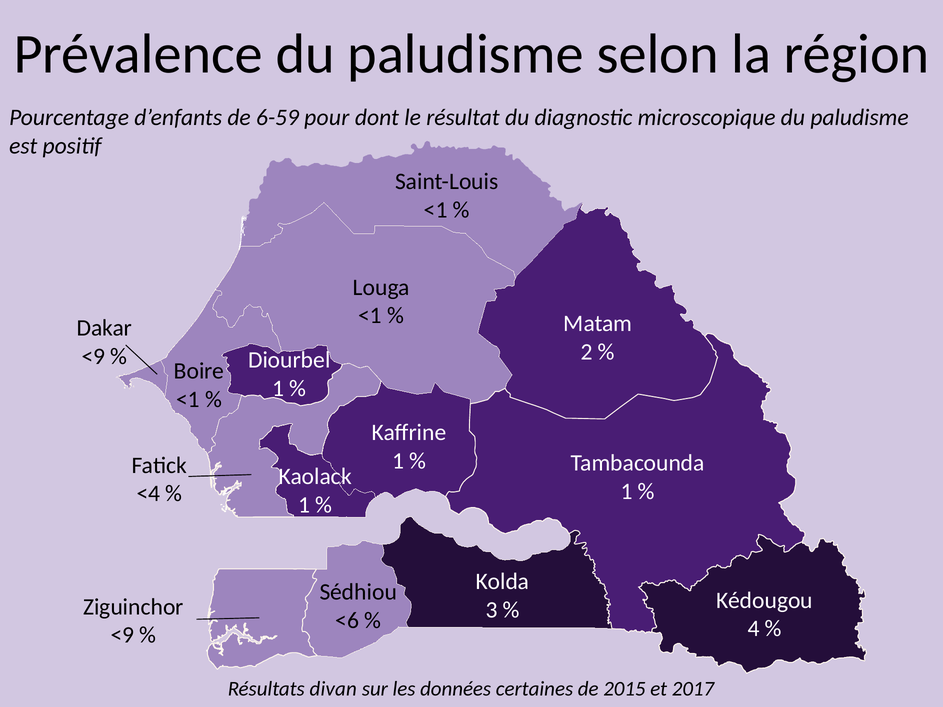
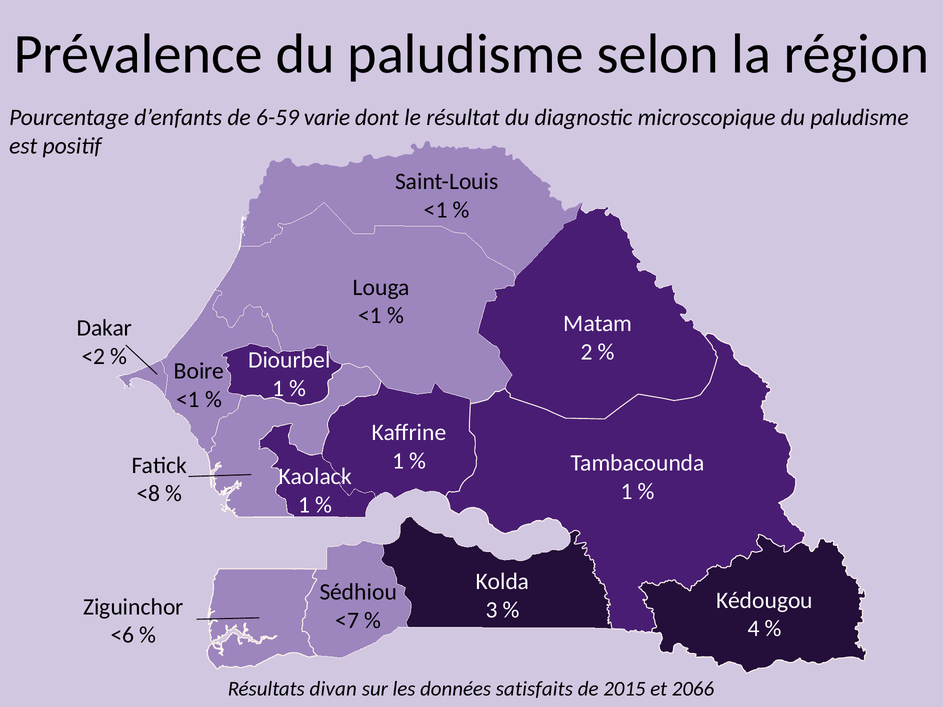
pour: pour -> varie (327, 118)
<9: <9 -> <2 (93, 356)
<4: <4 -> <8 (148, 494)
<6: <6 -> <7 (347, 621)
<9: <9 -> <6 (122, 635)
certaines: certaines -> satisfaits (534, 689)
2017: 2017 -> 2066 (693, 689)
